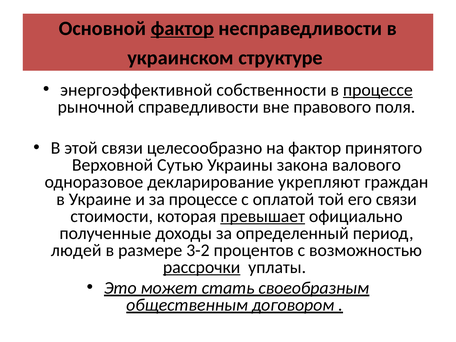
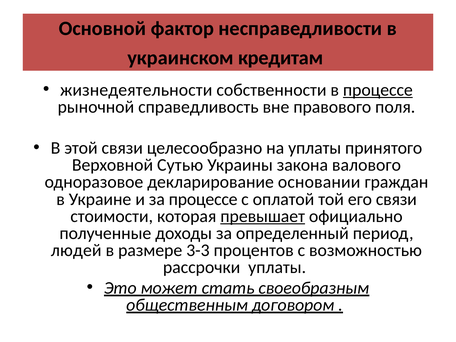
фактор underline: present -> none (182, 28)
структуре: структуре -> кредитам (281, 58)
энергоэффективной: энергоэффективной -> жизнедеятельности (136, 90)
справедливости: справедливости -> справедливость (198, 107)
на фактор: фактор -> уплаты (315, 148)
укрепляют: укрепляют -> основании (319, 182)
3-2: 3-2 -> 3-3 (198, 250)
рассрочки underline: present -> none (202, 267)
